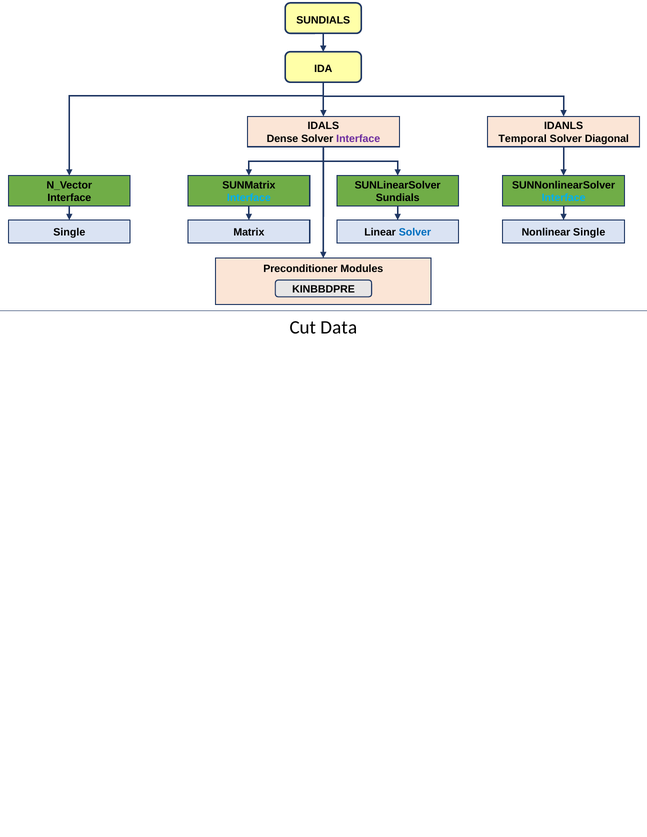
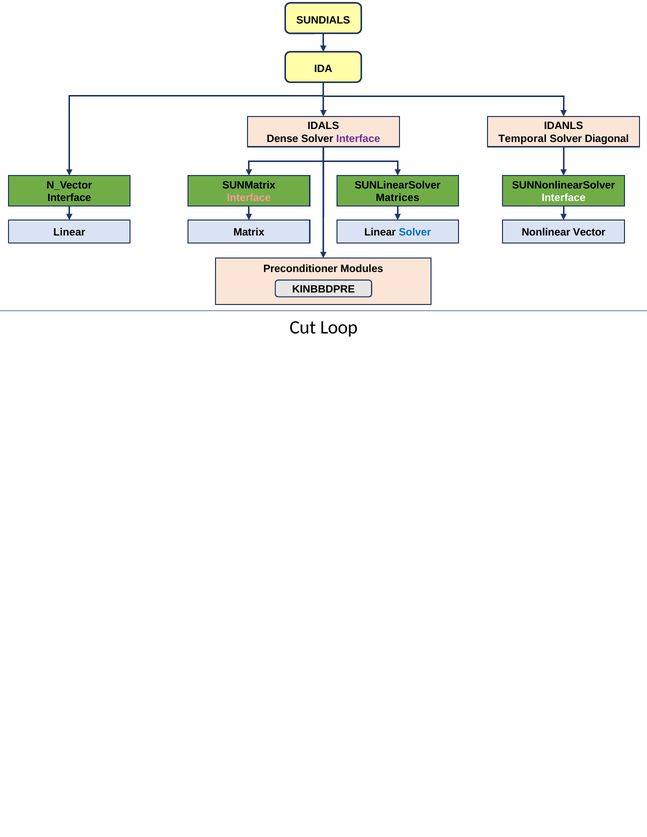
Interface colour: light blue -> pink (249, 198)
Sundials: Sundials -> Matrices (398, 198)
Interface colour: light blue -> white (564, 198)
Single: Single -> Linear (69, 232)
Nonlinear Single: Single -> Vector (589, 232)
Data: Data -> Loop (339, 328)
